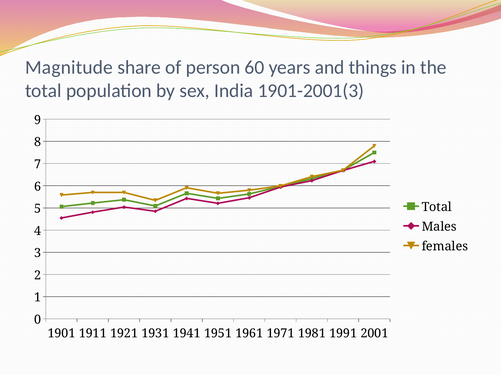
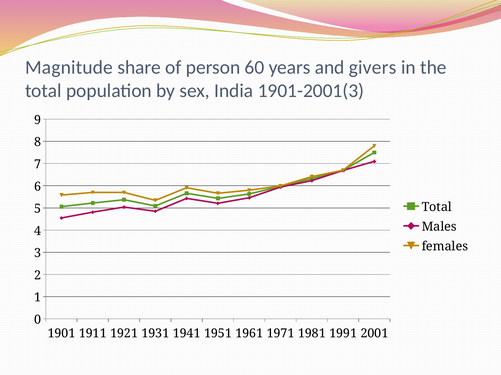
things: things -> givers (373, 67)
